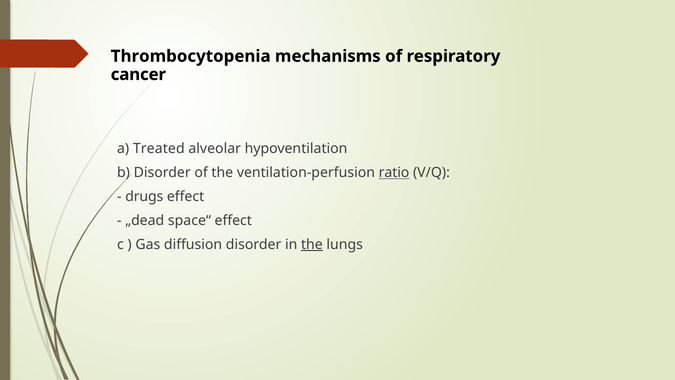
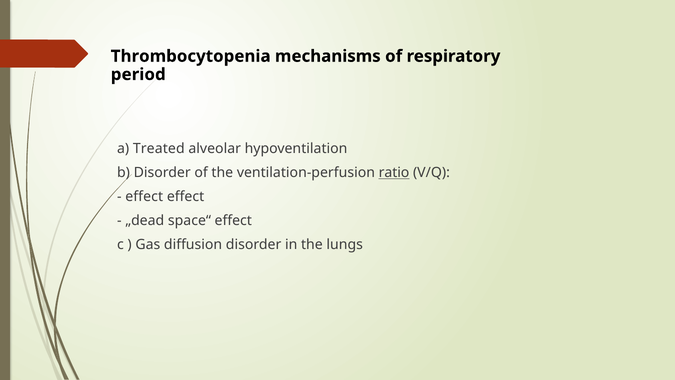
cancer: cancer -> period (138, 74)
drugs: drugs -> effect (144, 197)
the underline: present -> none (312, 244)
